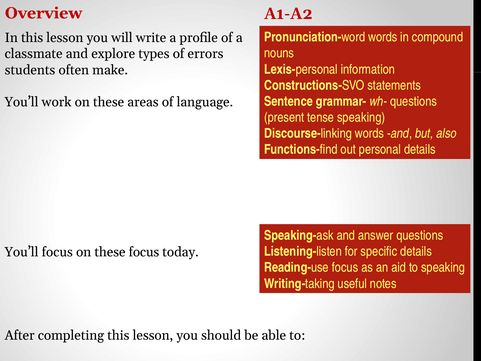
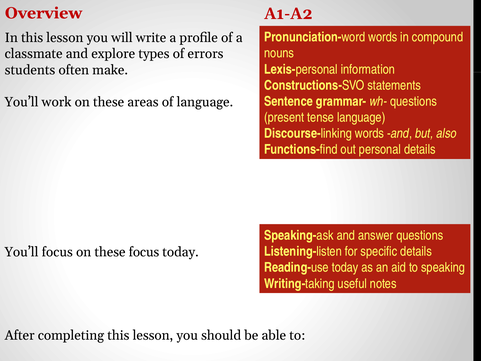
tense speaking: speaking -> language (361, 117)
Reading-use focus: focus -> today (345, 267)
